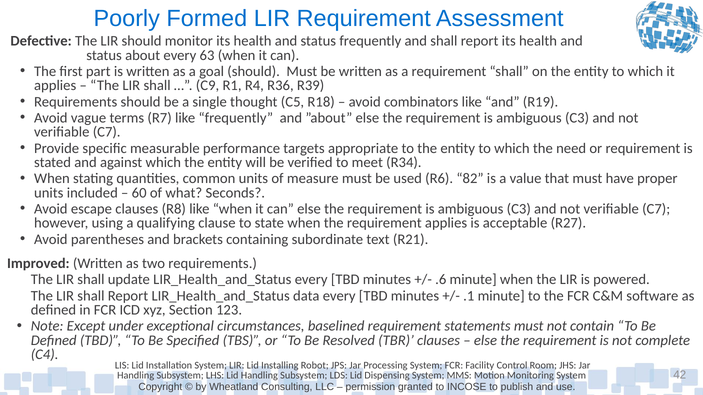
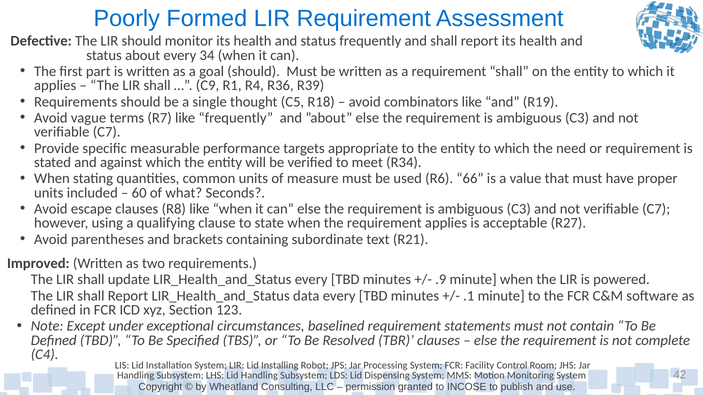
63: 63 -> 34 (207, 55)
82: 82 -> 66 (470, 179)
.6: .6 -> .9 (441, 280)
